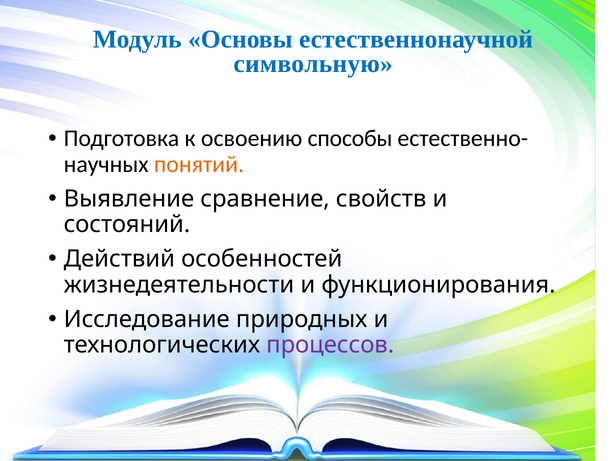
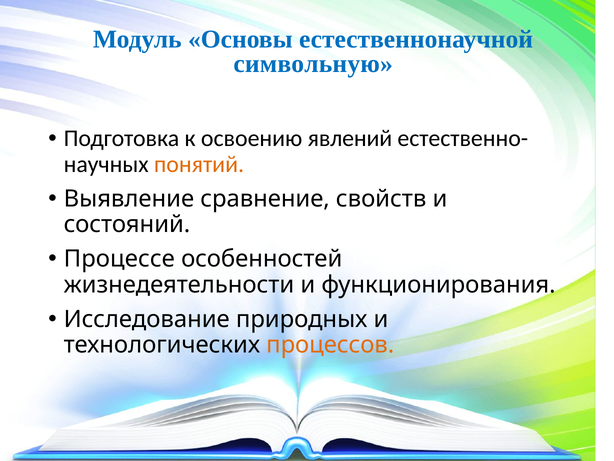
способы: способы -> явлений (350, 138)
Действий: Действий -> Процессе (119, 259)
процессов colour: purple -> orange (330, 345)
